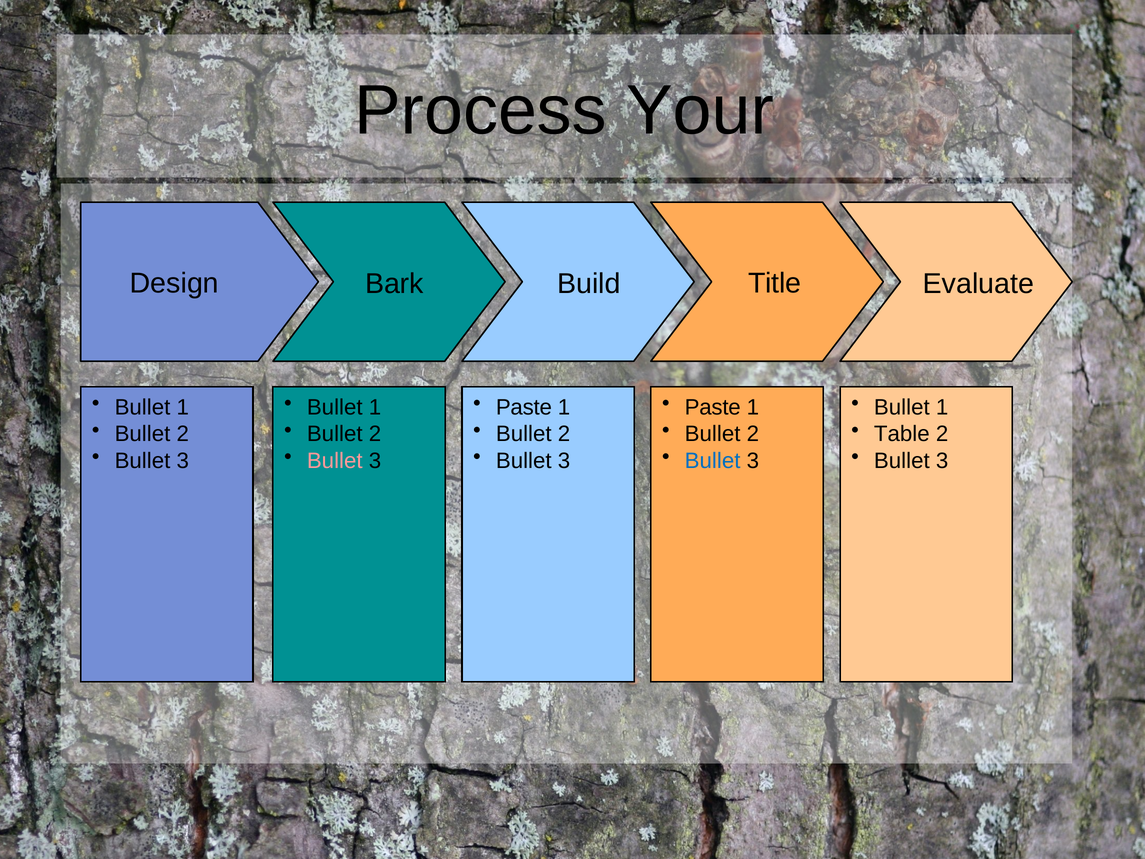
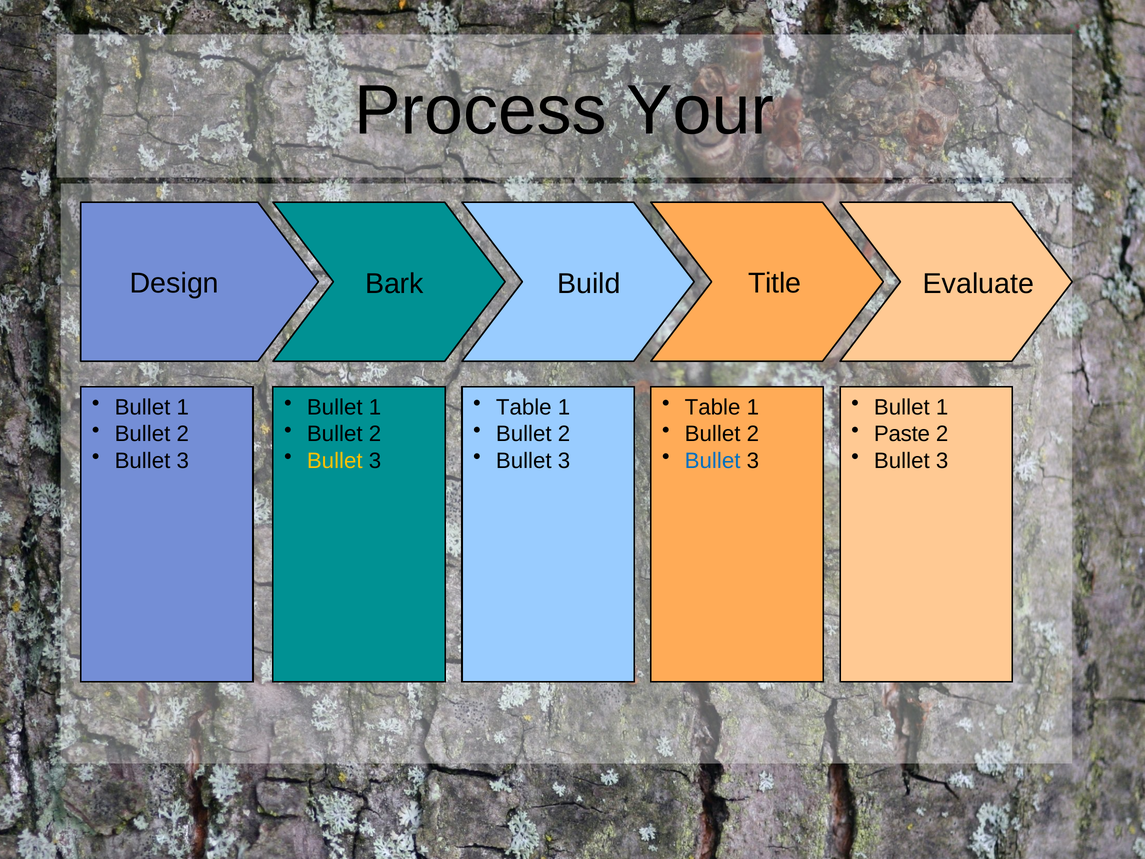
Paste: Paste -> Table (524, 407)
Paste: Paste -> Table (713, 407)
Table: Table -> Paste (902, 434)
Bullet colour: pink -> yellow (335, 461)
